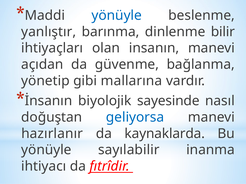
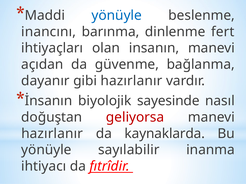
yanlıştır: yanlıştır -> inancını (49, 32)
bilir: bilir -> fert (223, 32)
yönetip: yönetip -> dayanır (45, 81)
gibi mallarına: mallarına -> hazırlanır (131, 81)
geliyorsa colour: blue -> red (135, 118)
